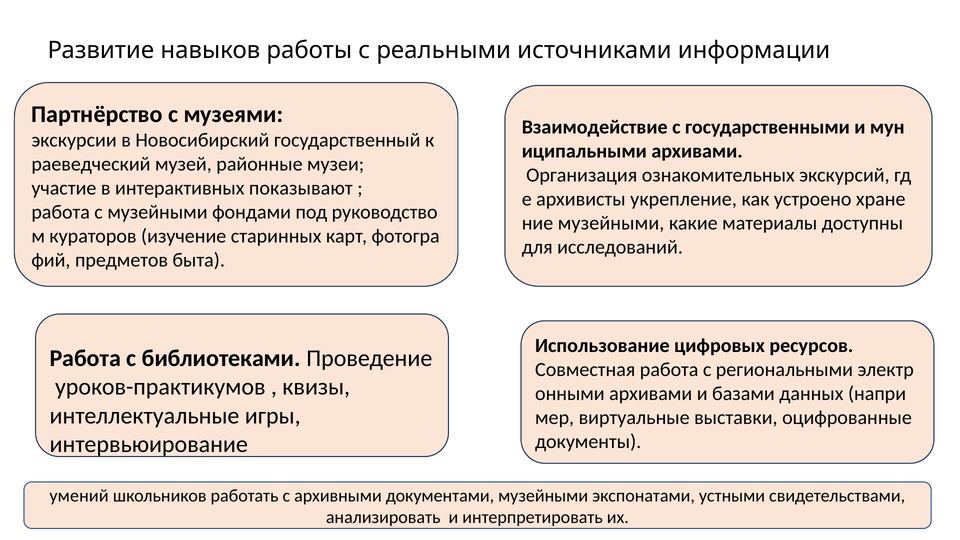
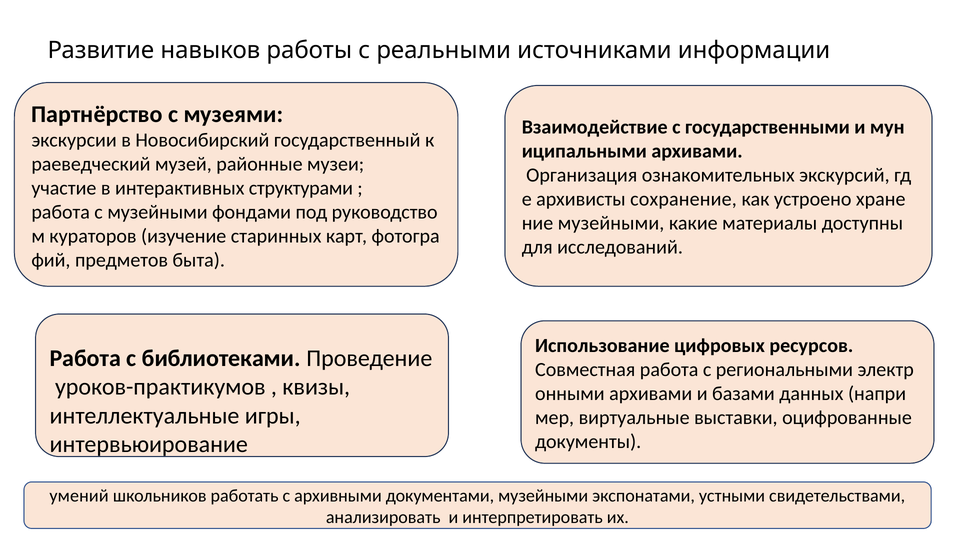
показывают: показывают -> структурами (301, 188)
укрепление: укрепление -> сохранение (684, 199)
